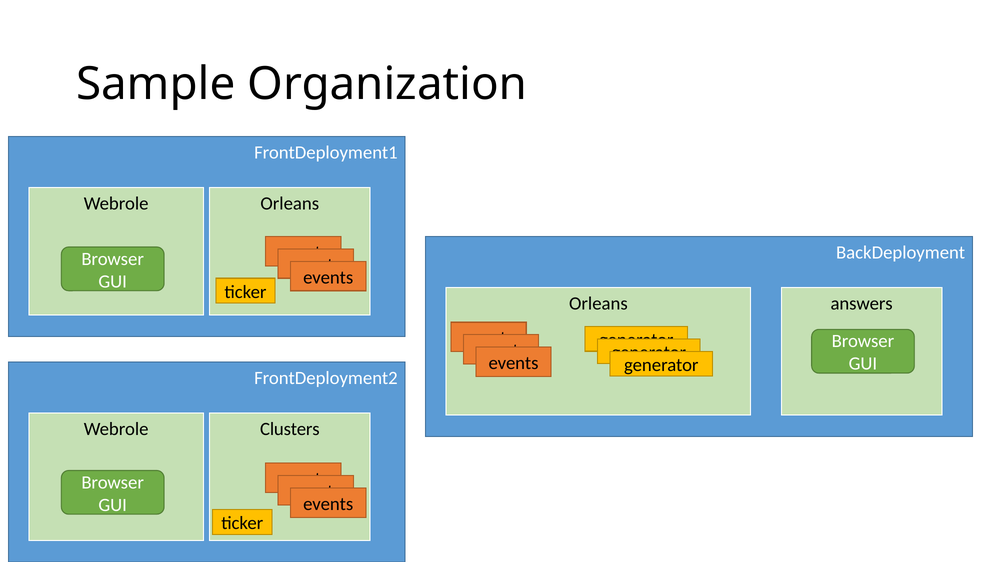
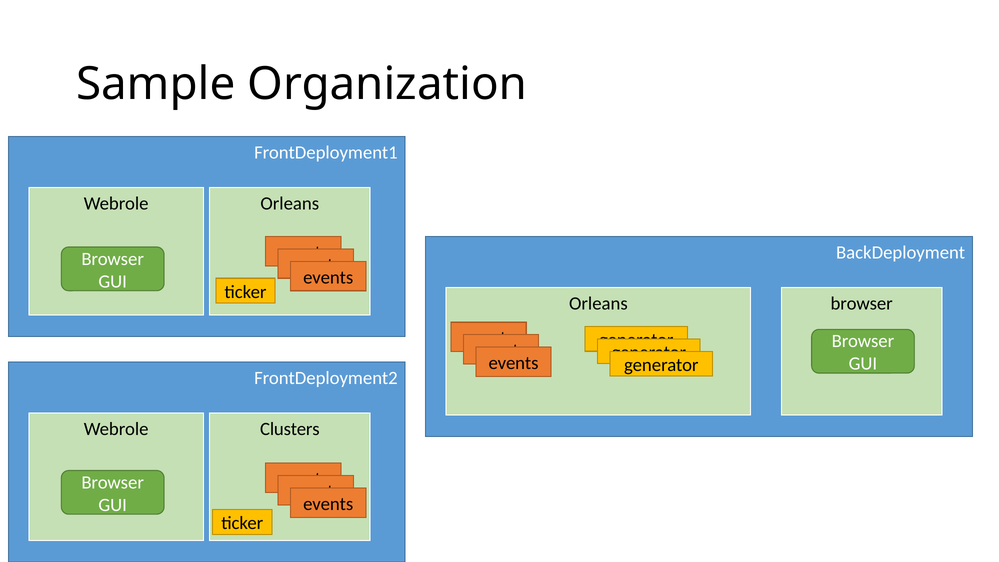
answers: answers -> browser (862, 304)
